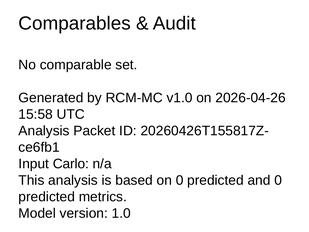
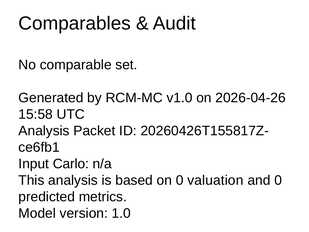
on 0 predicted: predicted -> valuation (215, 180)
